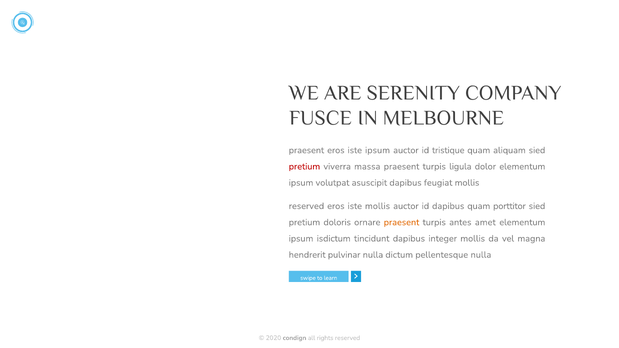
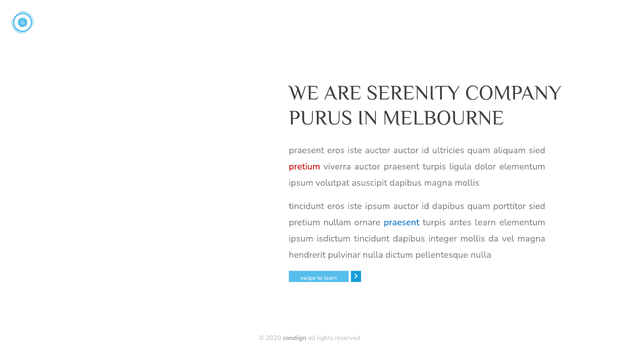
FUSCE: FUSCE -> PURUS (321, 118)
iste ipsum: ipsum -> auctor (378, 150)
tristique: tristique -> ultricies (448, 150)
viverra massa: massa -> auctor (367, 167)
dapibus feugiat: feugiat -> magna (438, 183)
reserved: reserved -> tincidunt (306, 206)
iste mollis: mollis -> ipsum (378, 206)
doloris: doloris -> nullam (337, 222)
praesent colour: orange -> blue (402, 222)
antes amet: amet -> learn (485, 222)
